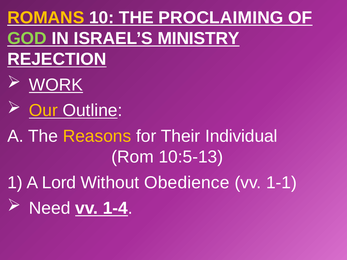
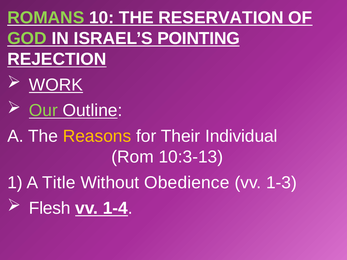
ROMANS colour: yellow -> light green (46, 18)
PROCLAIMING: PROCLAIMING -> RESERVATION (221, 18)
MINISTRY: MINISTRY -> POINTING (199, 39)
Our colour: yellow -> light green (43, 111)
10:5-13: 10:5-13 -> 10:3-13 (191, 157)
Lord: Lord -> Title (59, 183)
1-1: 1-1 -> 1-3 (281, 183)
Need: Need -> Flesh (50, 208)
